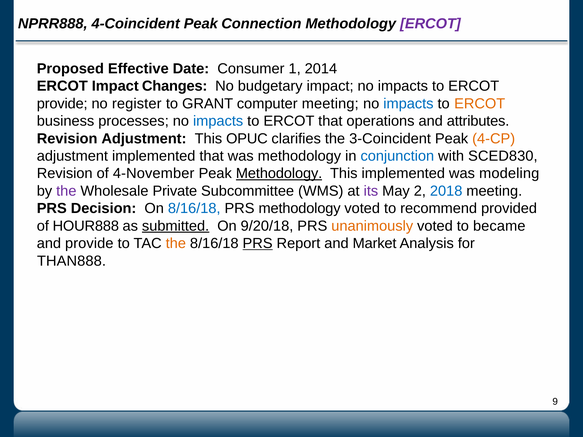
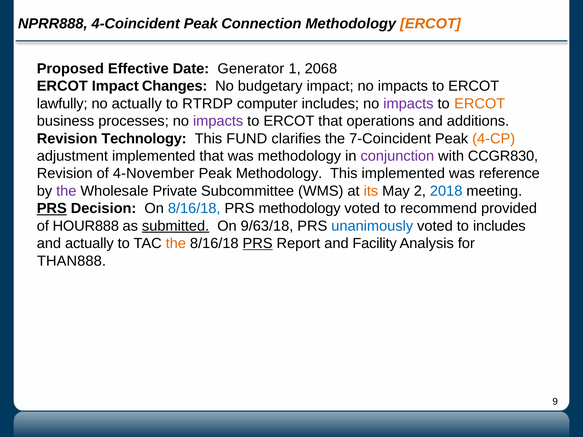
ERCOT colour: purple -> orange (430, 24)
Consumer: Consumer -> Generator (251, 69)
2014: 2014 -> 2068 (321, 69)
provide: provide -> lawfully (62, 104)
no register: register -> actually (137, 104)
GRANT: GRANT -> RTRDP (208, 104)
computer meeting: meeting -> includes (330, 104)
impacts colour: blue -> purple (408, 104)
impacts colour: blue -> purple (218, 121)
attributes: attributes -> additions (478, 121)
Revision Adjustment: Adjustment -> Technology (144, 139)
OPUC: OPUC -> FUND (247, 139)
3-Coincident: 3-Coincident -> 7-Coincident (390, 139)
conjunction colour: blue -> purple (397, 156)
SCED830: SCED830 -> CCGR830 (503, 156)
Methodology underline: present -> none (279, 174)
modeling: modeling -> reference (509, 174)
its colour: purple -> orange (371, 191)
PRS underline: none -> present (52, 209)
9/20/18: 9/20/18 -> 9/63/18 (267, 226)
unanimously colour: orange -> blue (372, 226)
to became: became -> includes (499, 226)
and provide: provide -> actually (89, 244)
Market: Market -> Facility (375, 244)
